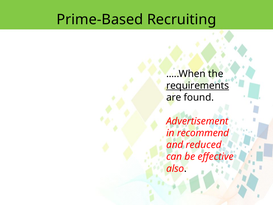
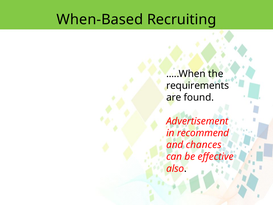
Prime-Based: Prime-Based -> When-Based (100, 19)
requirements underline: present -> none (198, 86)
reduced: reduced -> chances (204, 145)
